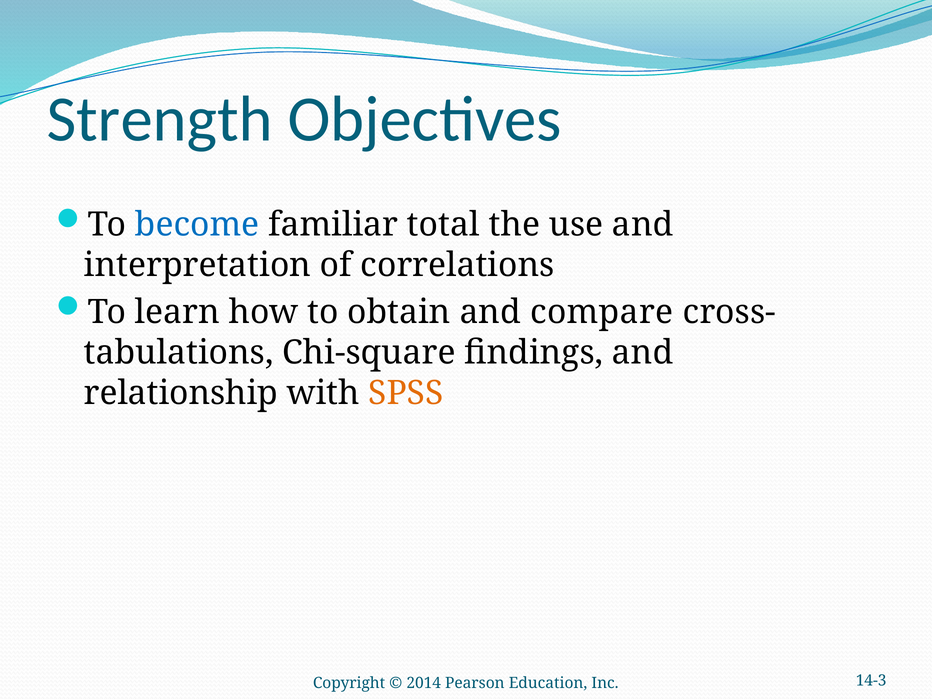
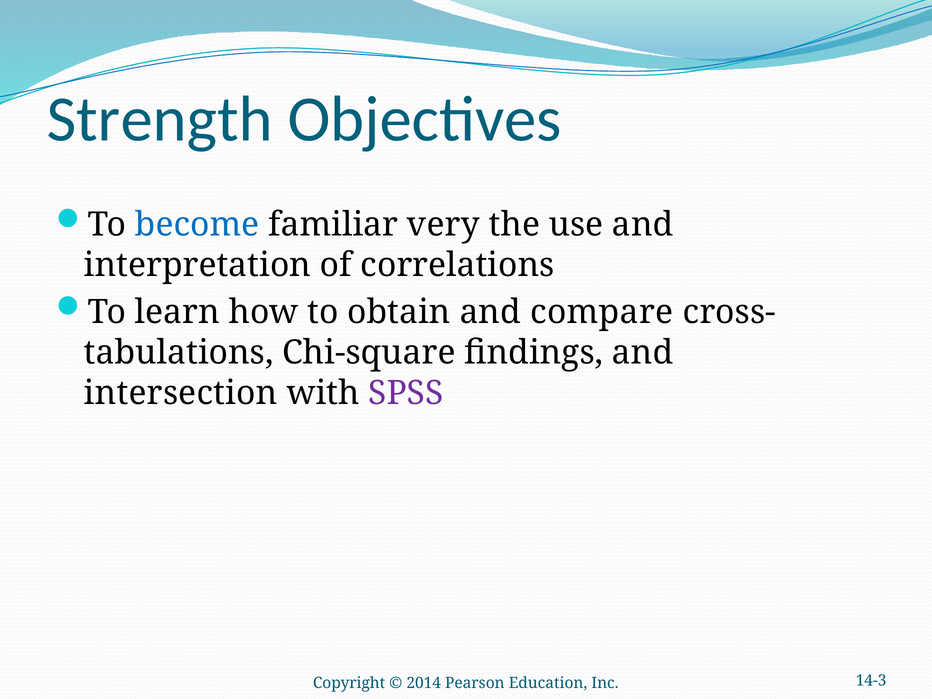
total: total -> very (443, 225)
relationship: relationship -> intersection (181, 393)
SPSS colour: orange -> purple (406, 393)
